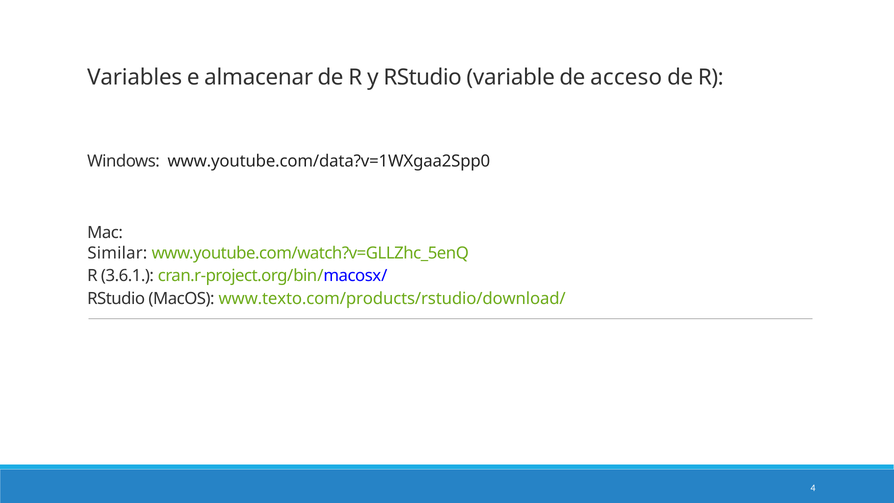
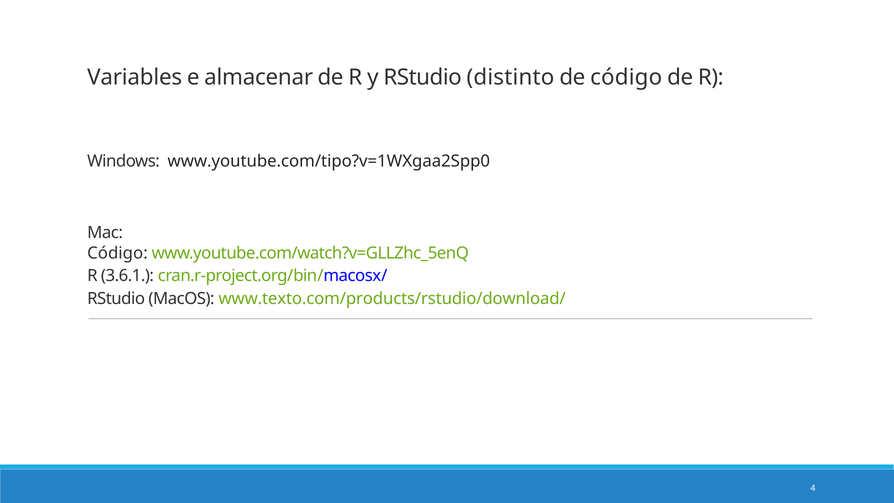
variable: variable -> distinto (510, 78)
de acceso: acceso -> código (626, 78)
www.youtube.com/data?v=1WXgaa2Spp0: www.youtube.com/data?v=1WXgaa2Spp0 -> www.youtube.com/tipo?v=1WXgaa2Spp0 (329, 161)
Similar: Similar -> Código (117, 253)
